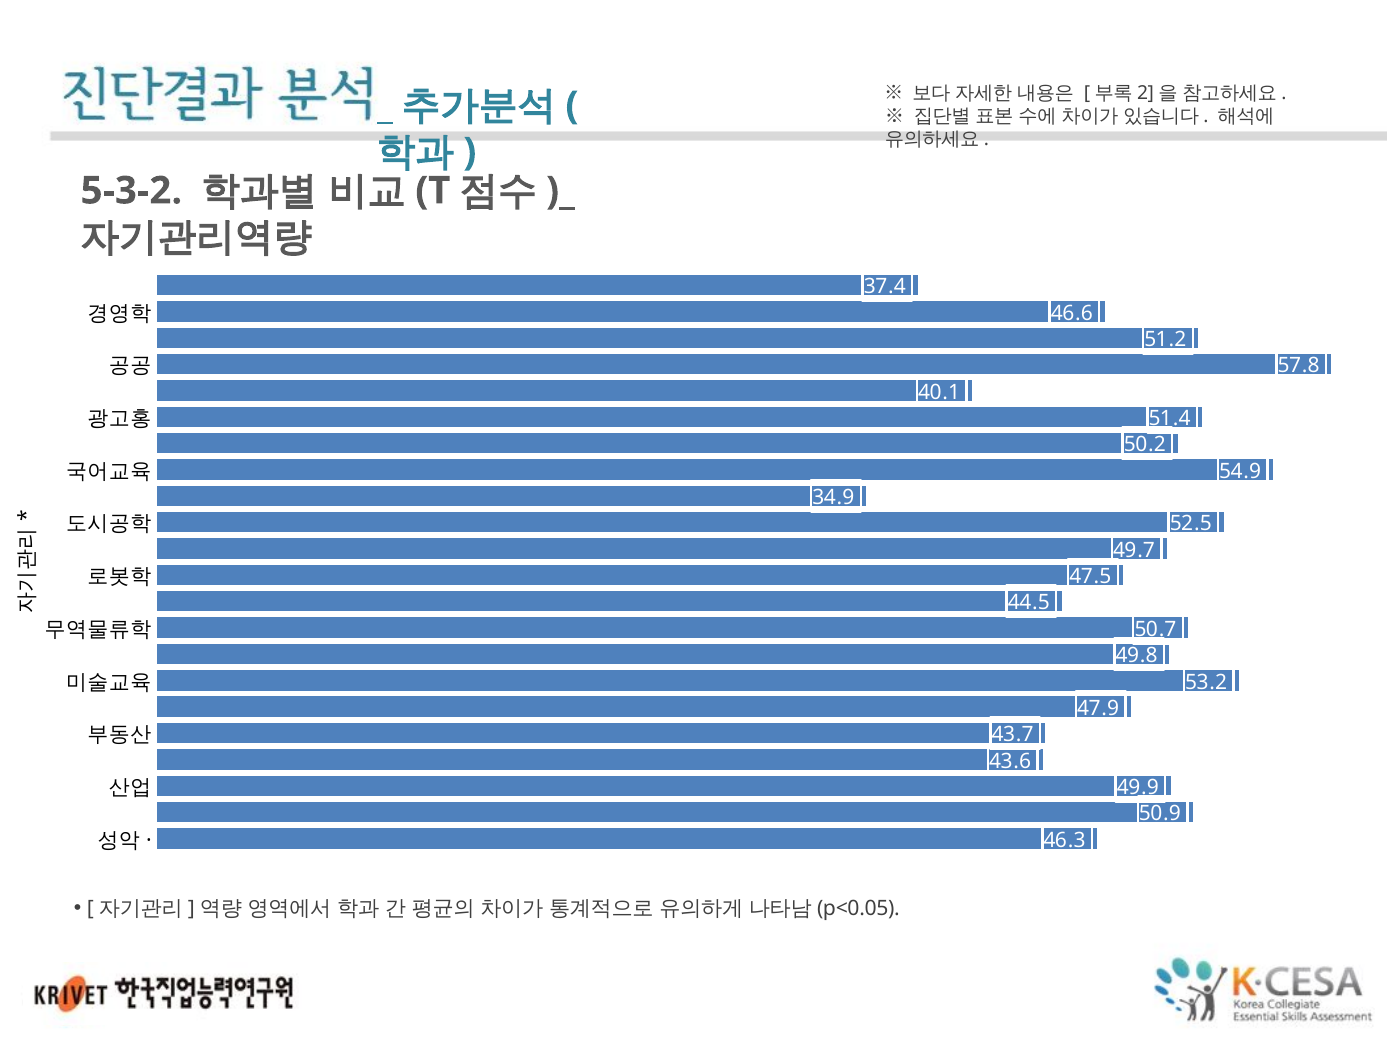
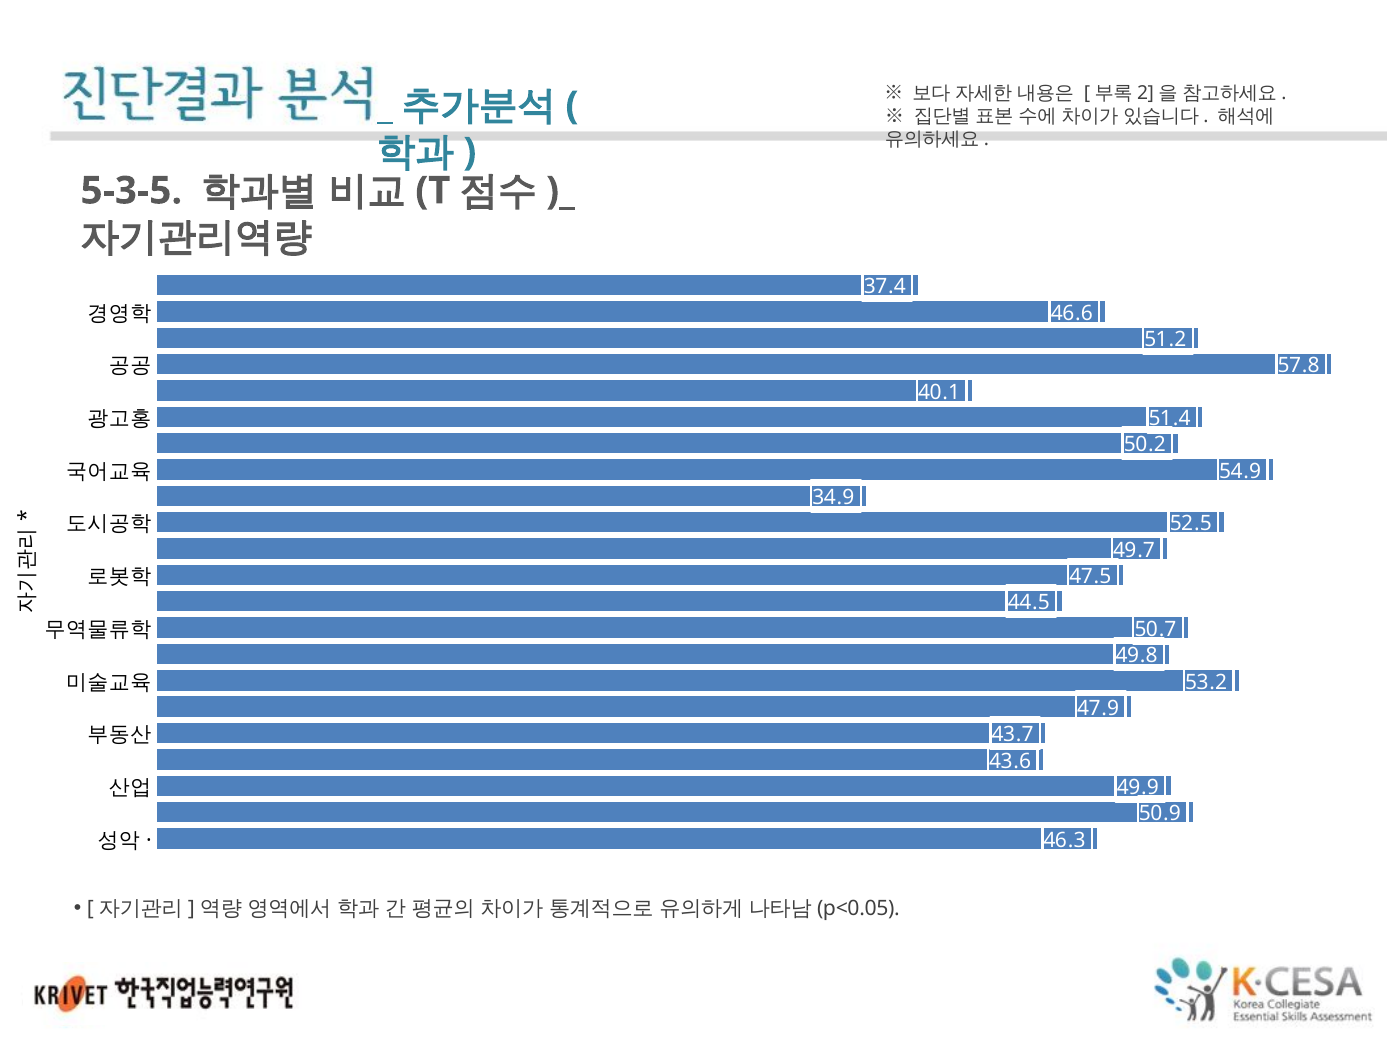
5-3-2: 5-3-2 -> 5-3-5 (131, 191)
